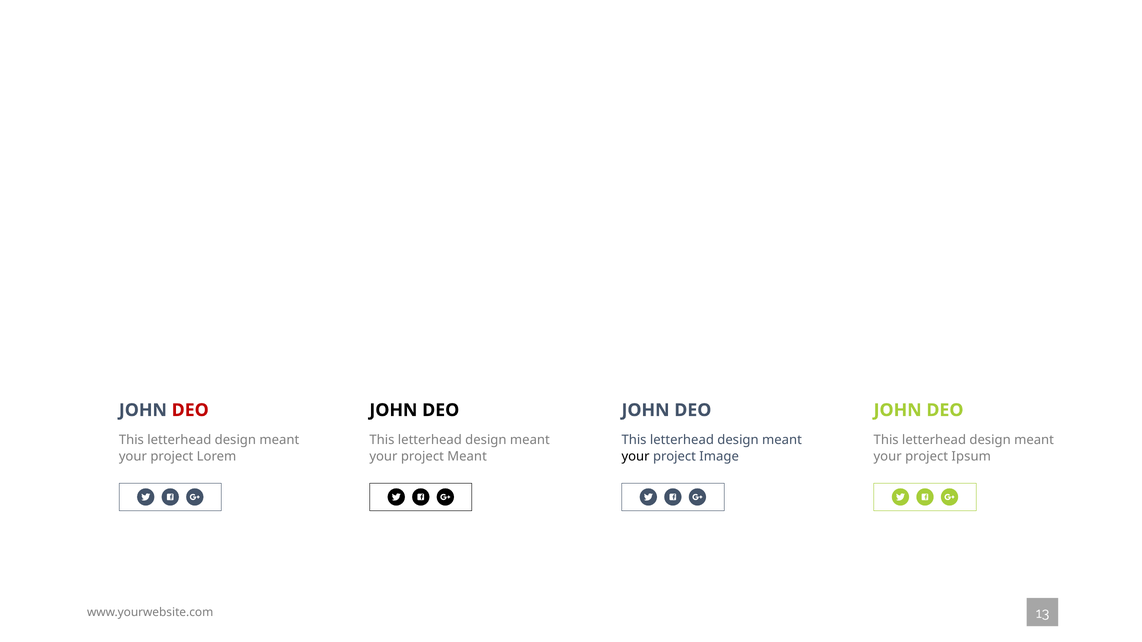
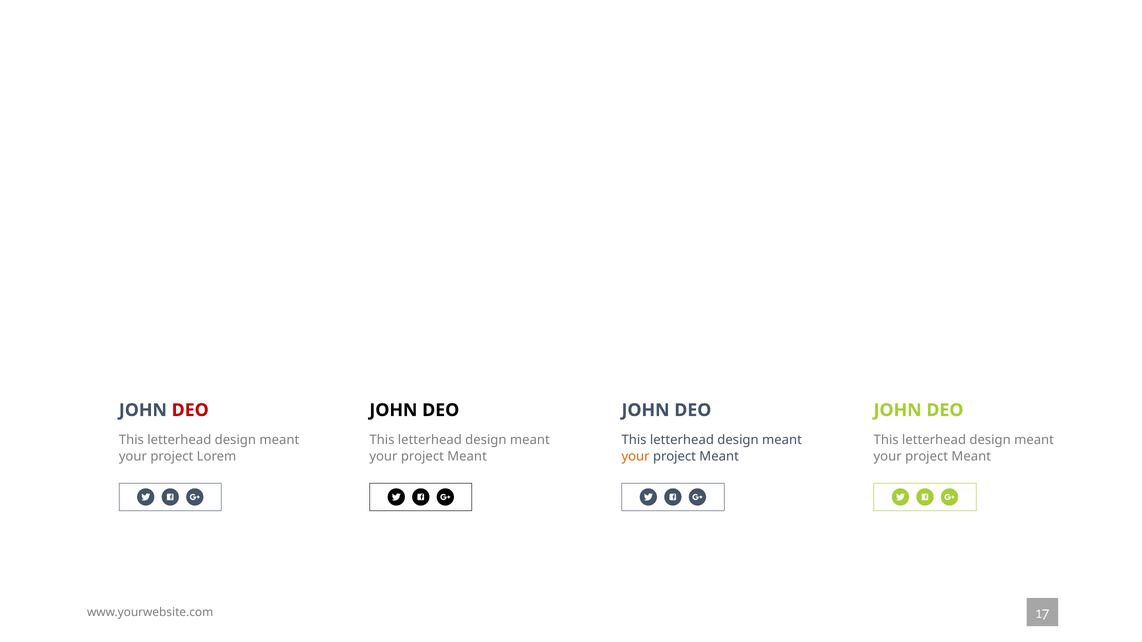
your colour: black -> orange (636, 457)
Image: Image -> Meant (719, 457)
Ipsum: Ipsum -> Meant (971, 457)
13: 13 -> 17 (1043, 613)
